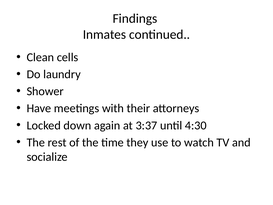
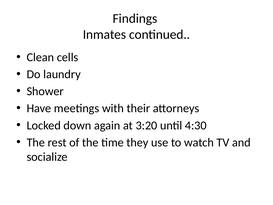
3:37: 3:37 -> 3:20 (146, 125)
